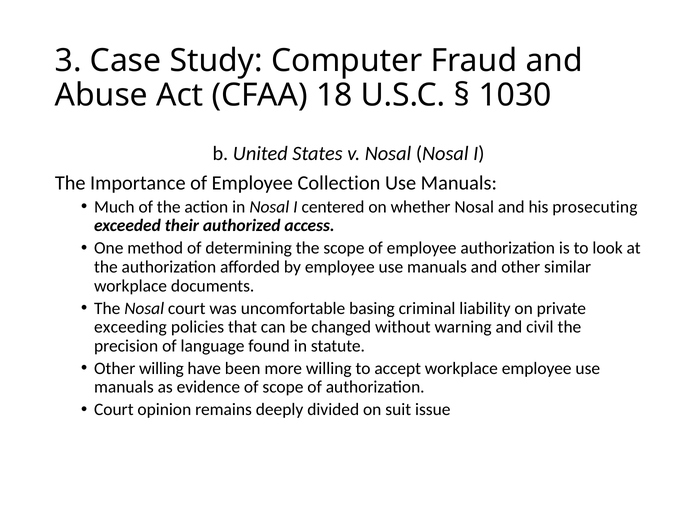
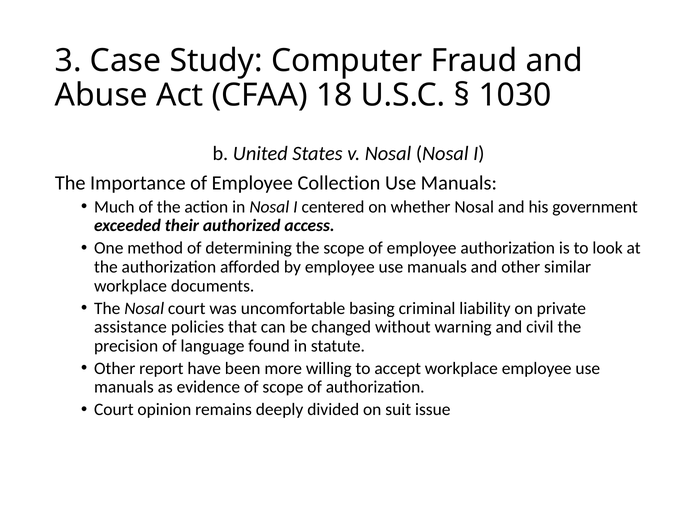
prosecuting: prosecuting -> government (595, 207)
exceeding: exceeding -> assistance (131, 327)
Other willing: willing -> report (161, 368)
